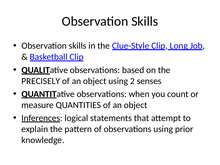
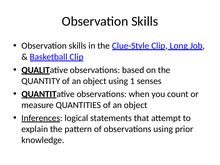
PRECISELY: PRECISELY -> QUANTITY (41, 81)
2: 2 -> 1 (132, 81)
